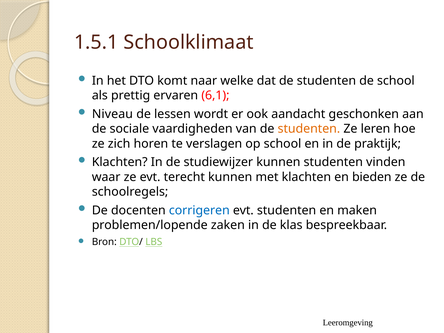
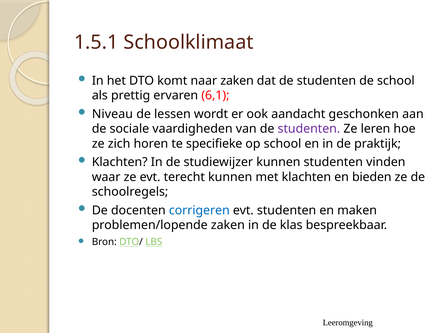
naar welke: welke -> zaken (237, 81)
studenten colour: orange -> purple (309, 129)
verslagen: verslagen -> specifieke (214, 144)
